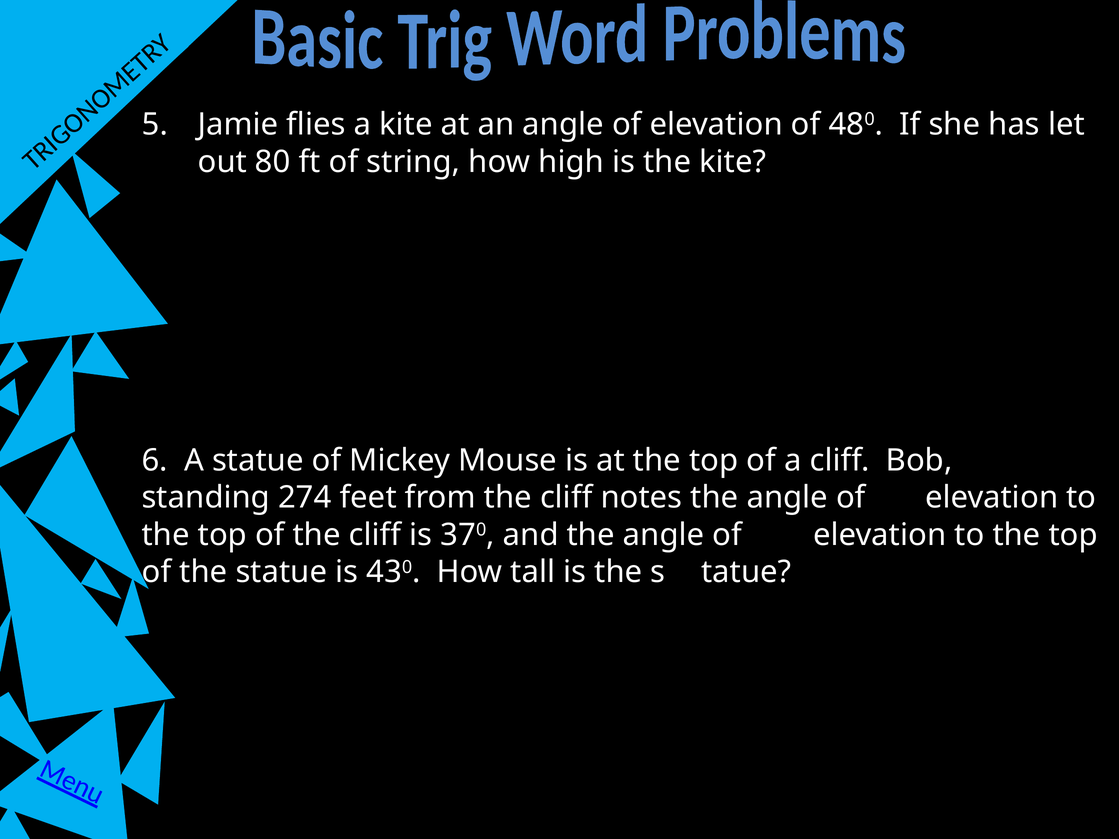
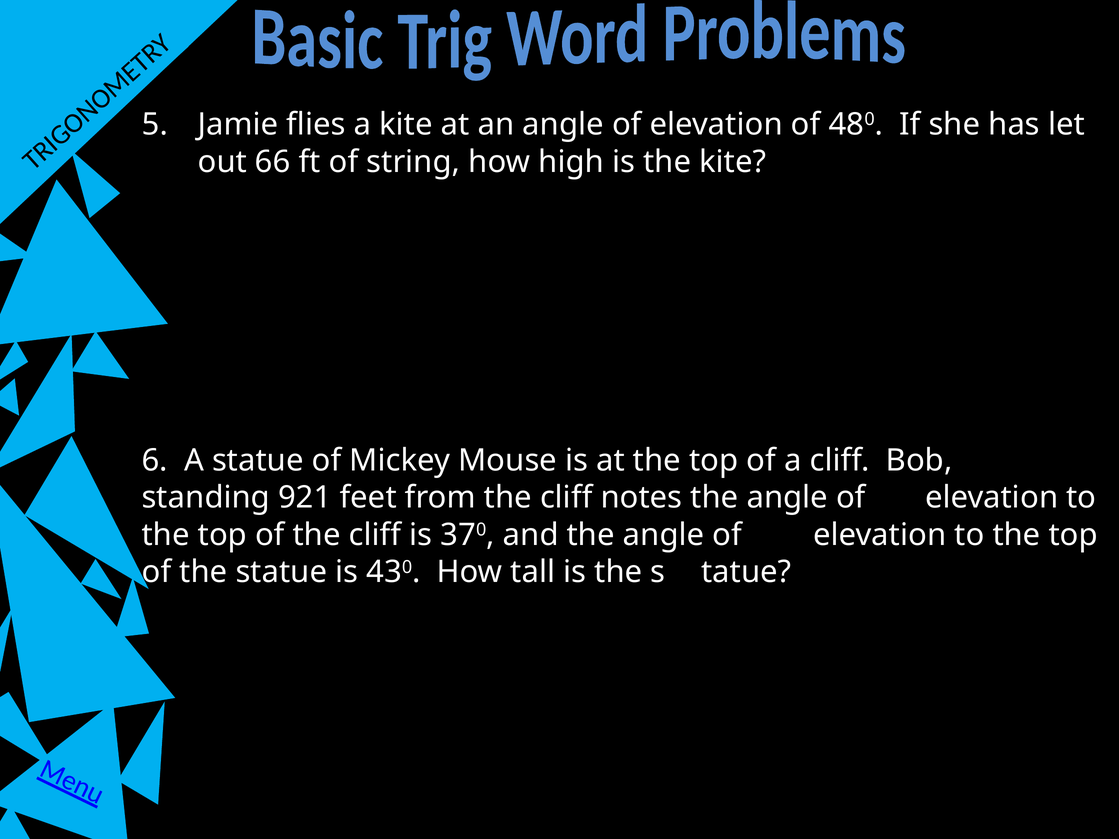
80: 80 -> 66 (273, 162)
274: 274 -> 921 (305, 498)
